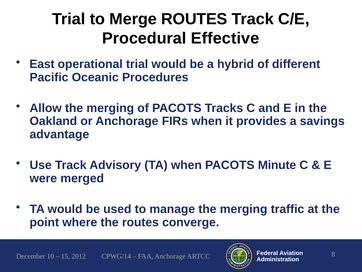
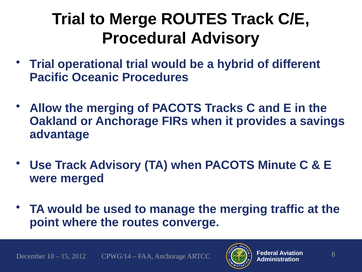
Procedural Effective: Effective -> Advisory (225, 38)
East: East -> Trial (42, 64)
